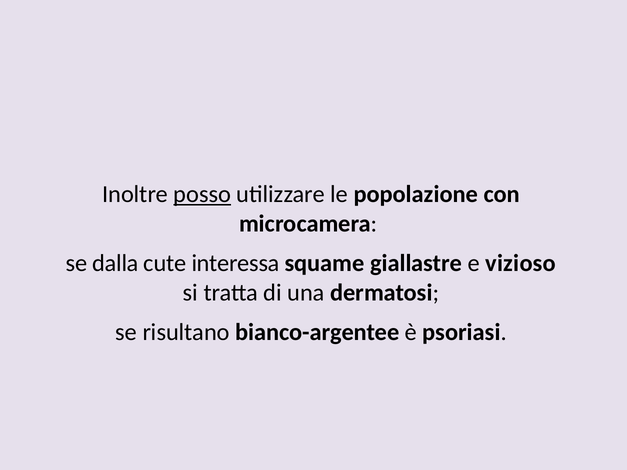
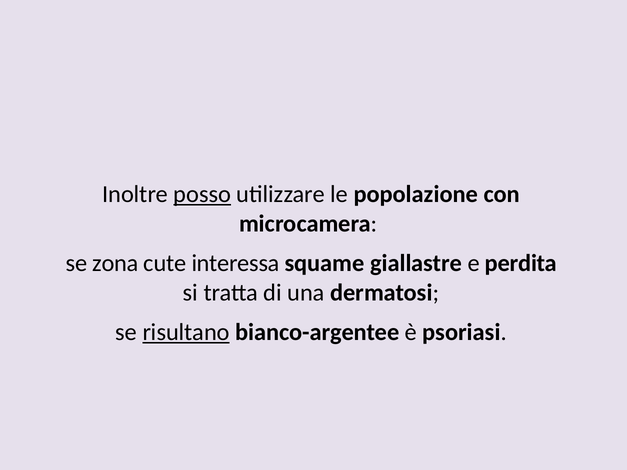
dalla: dalla -> zona (115, 263)
vizioso: vizioso -> perdita (521, 263)
risultano underline: none -> present (186, 332)
